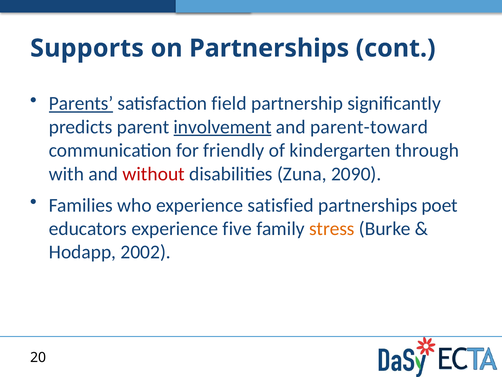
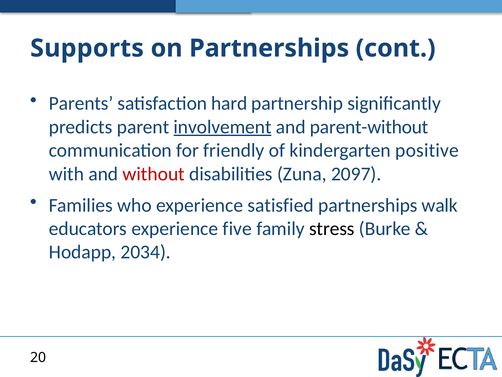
Parents underline: present -> none (81, 103)
field: field -> hard (229, 103)
parent-toward: parent-toward -> parent-without (369, 127)
through: through -> positive (427, 150)
2090: 2090 -> 2097 (356, 174)
poet: poet -> walk (440, 205)
stress colour: orange -> black (332, 228)
2002: 2002 -> 2034 (146, 252)
